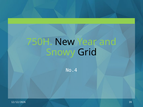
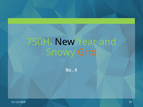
Grid colour: black -> orange (87, 52)
